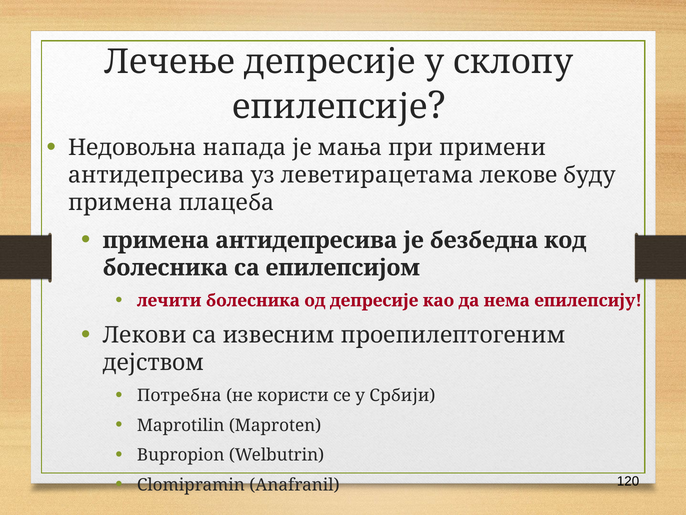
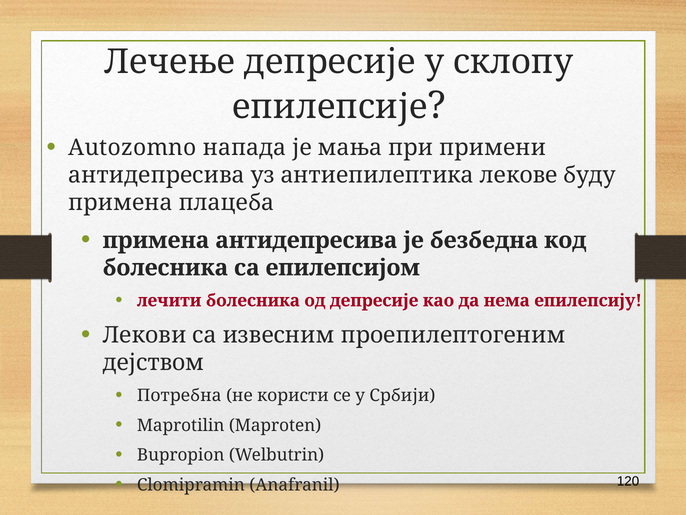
Недовољна: Недовољна -> Autozomno (132, 148)
леветирацетама: леветирацетама -> антиепилептика (377, 175)
